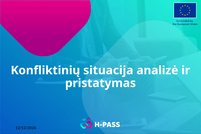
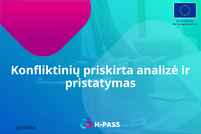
situacija: situacija -> priskirta (108, 70)
